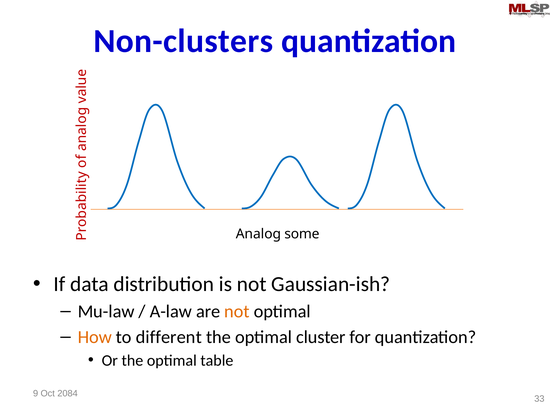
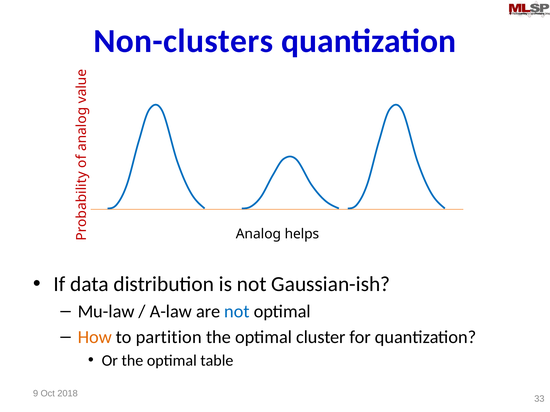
some: some -> helps (302, 234)
not colour: orange -> blue (237, 312)
different: different -> partition (169, 337)
2084: 2084 -> 2018 (68, 394)
